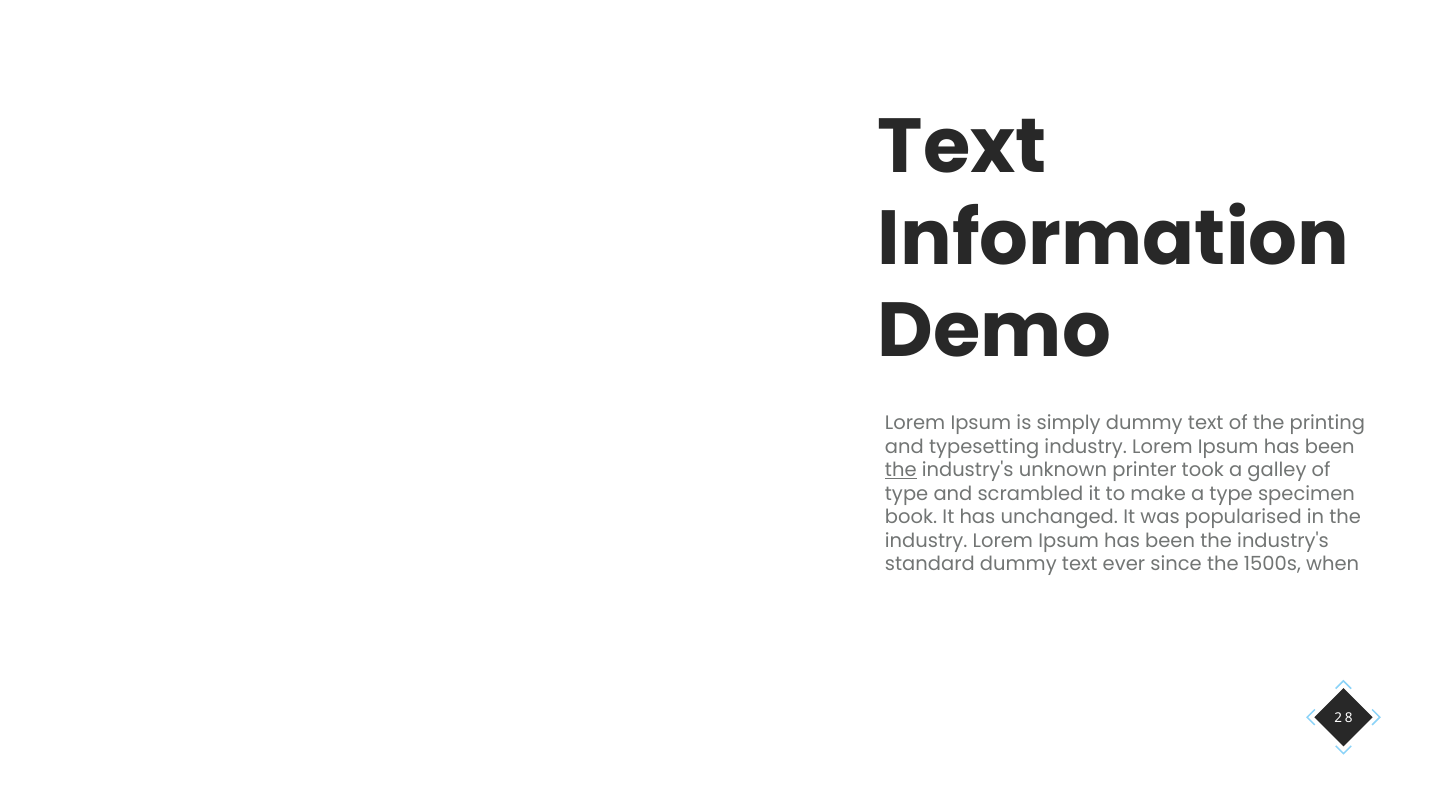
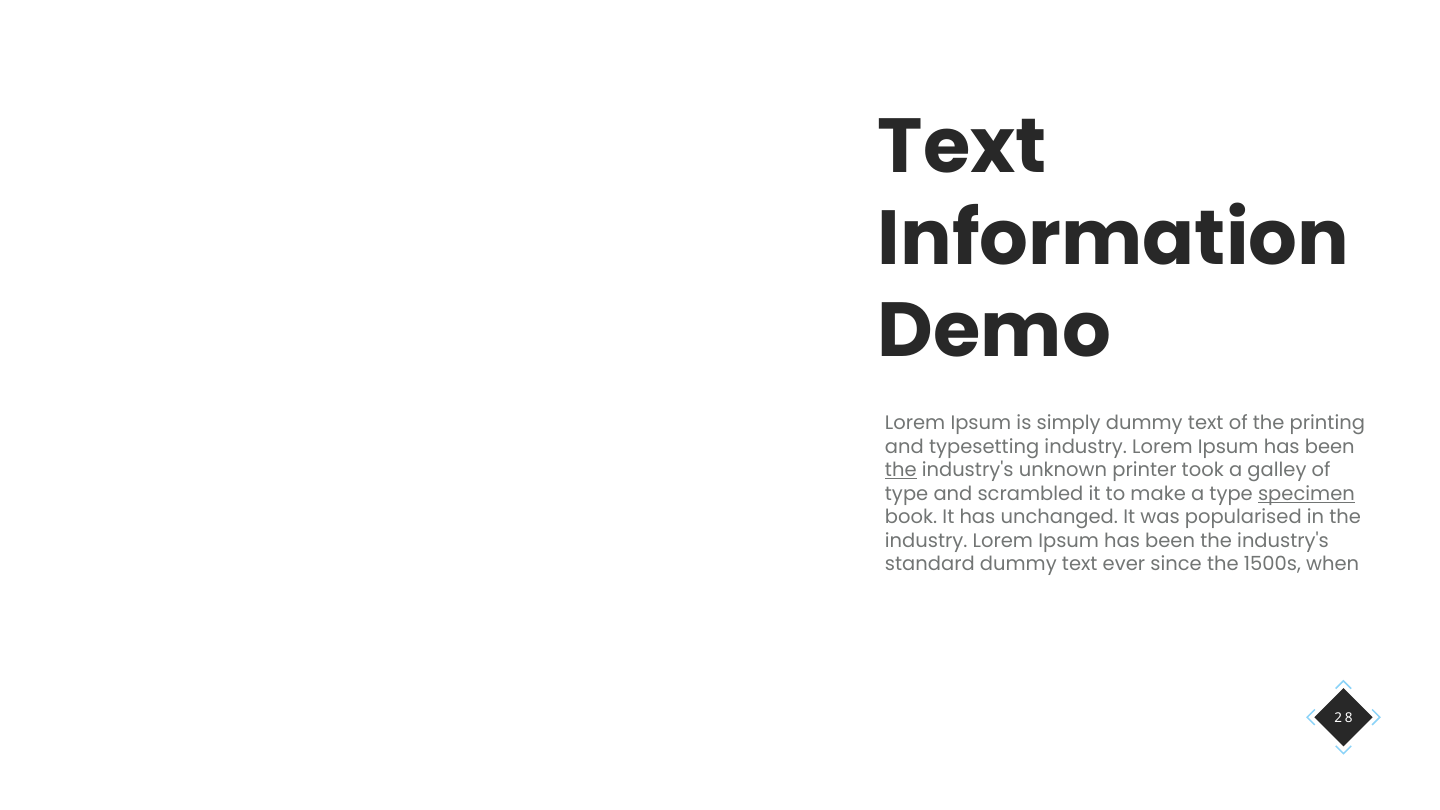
specimen underline: none -> present (1306, 494)
